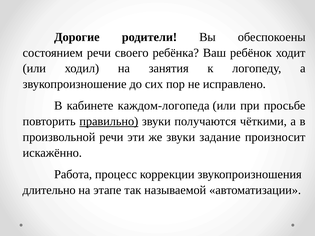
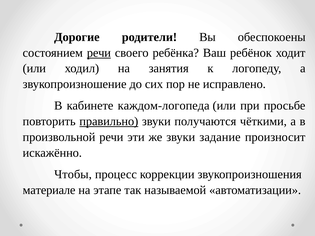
речи underline: none -> present (99, 53)
Работа: Работа -> Чтобы (73, 175)
длительно: длительно -> материале (49, 190)
